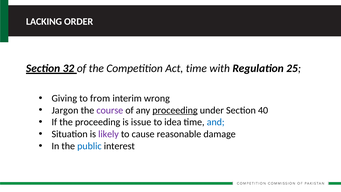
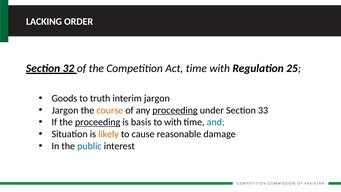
Giving: Giving -> Goods (64, 98)
from: from -> truth (100, 98)
interim wrong: wrong -> jargon (157, 98)
course colour: purple -> orange (110, 110)
40: 40 -> 33 (263, 110)
proceeding underline: none -> present (98, 122)
issue: issue -> basis (141, 122)
to idea: idea -> with (173, 122)
likely colour: purple -> orange (108, 134)
